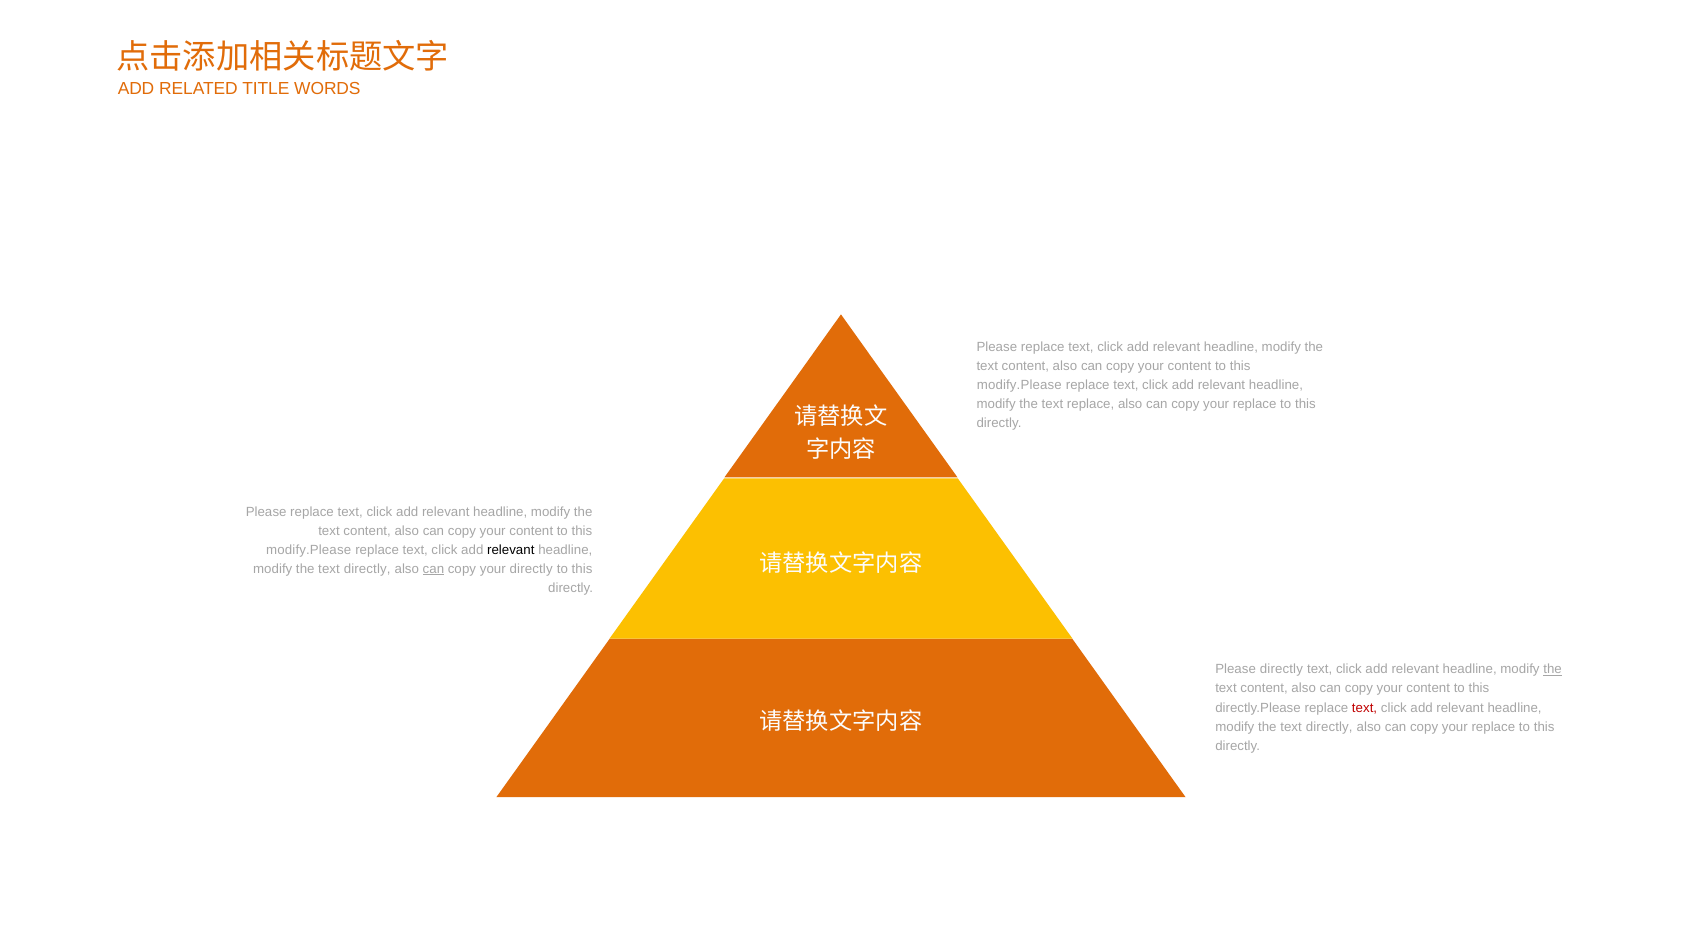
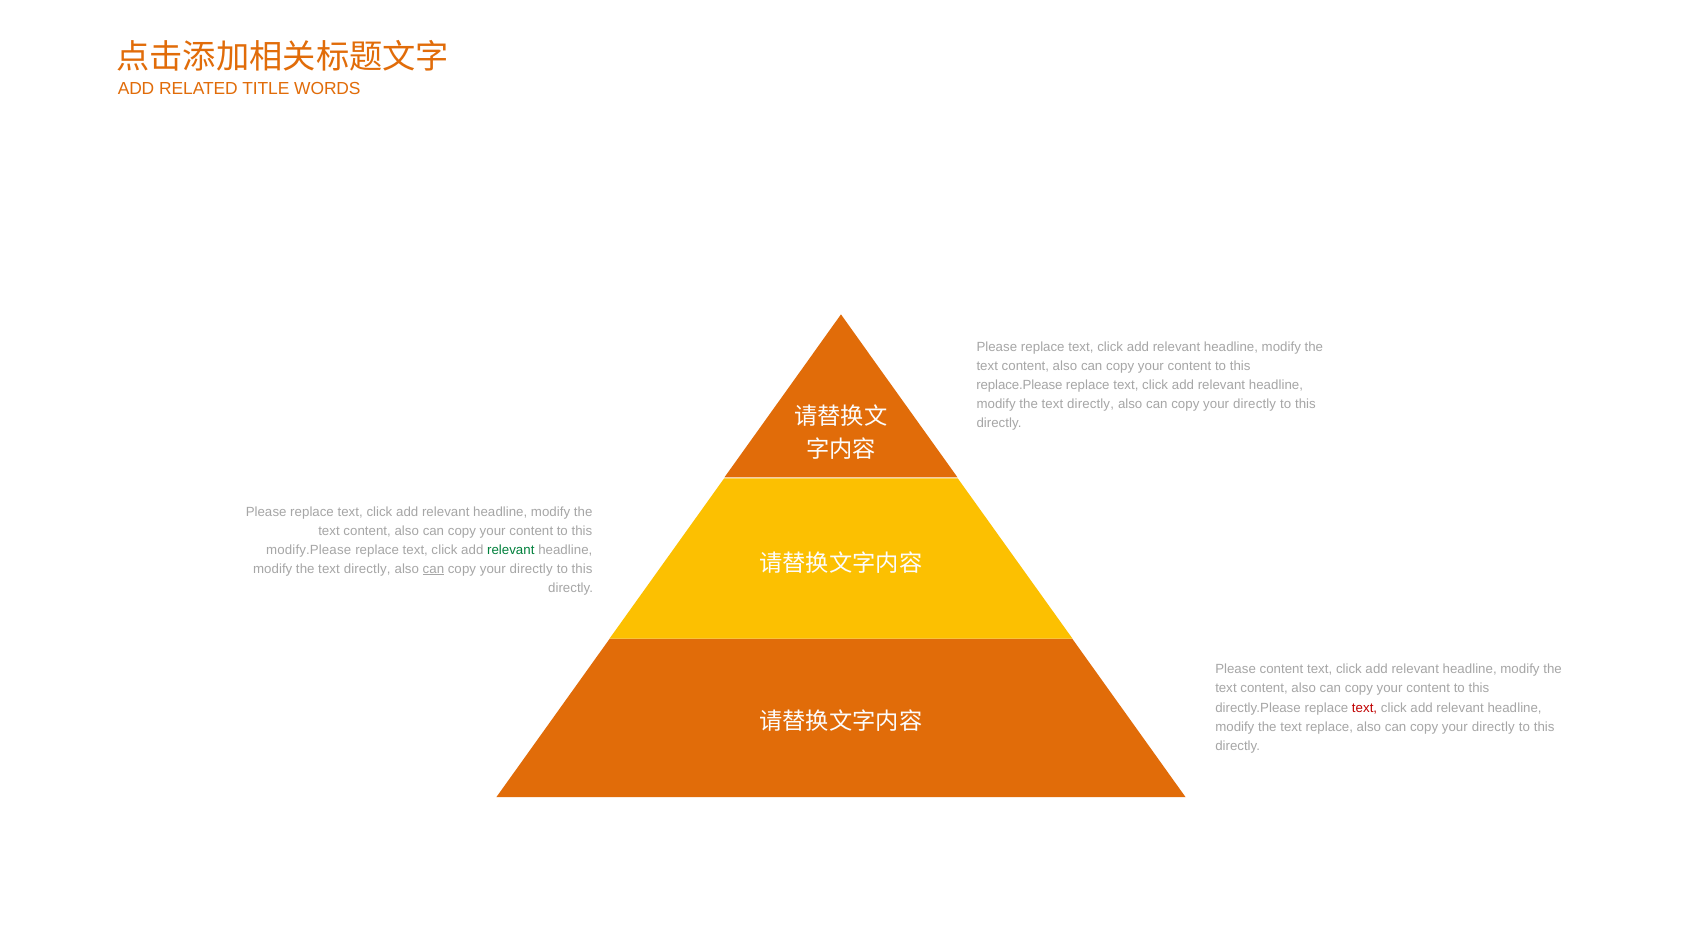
modify.Please: modify.Please -> replace.Please (1019, 385)
replace: replace -> directly (1091, 404)
replace: replace -> directly (1255, 404)
relevant colour: black -> green (511, 550)
Please directly: directly -> content (1281, 670)
the underline: present -> none (1553, 670)
directly: directly -> replace (1329, 727)
replace: replace -> directly (1493, 727)
